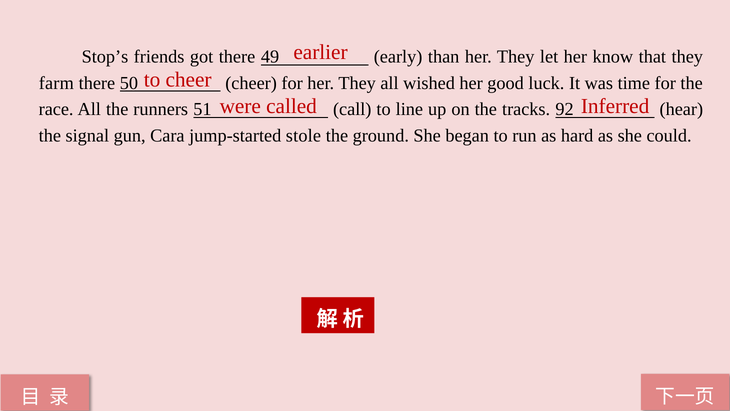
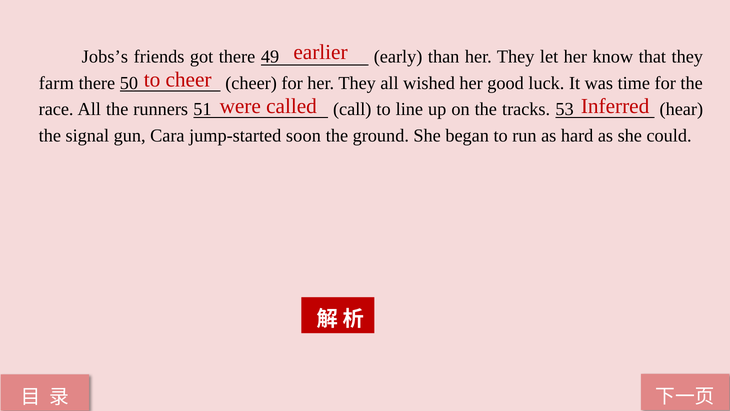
Stop’s: Stop’s -> Jobs’s (105, 57)
92: 92 -> 53 (565, 109)
stole: stole -> soon (303, 136)
